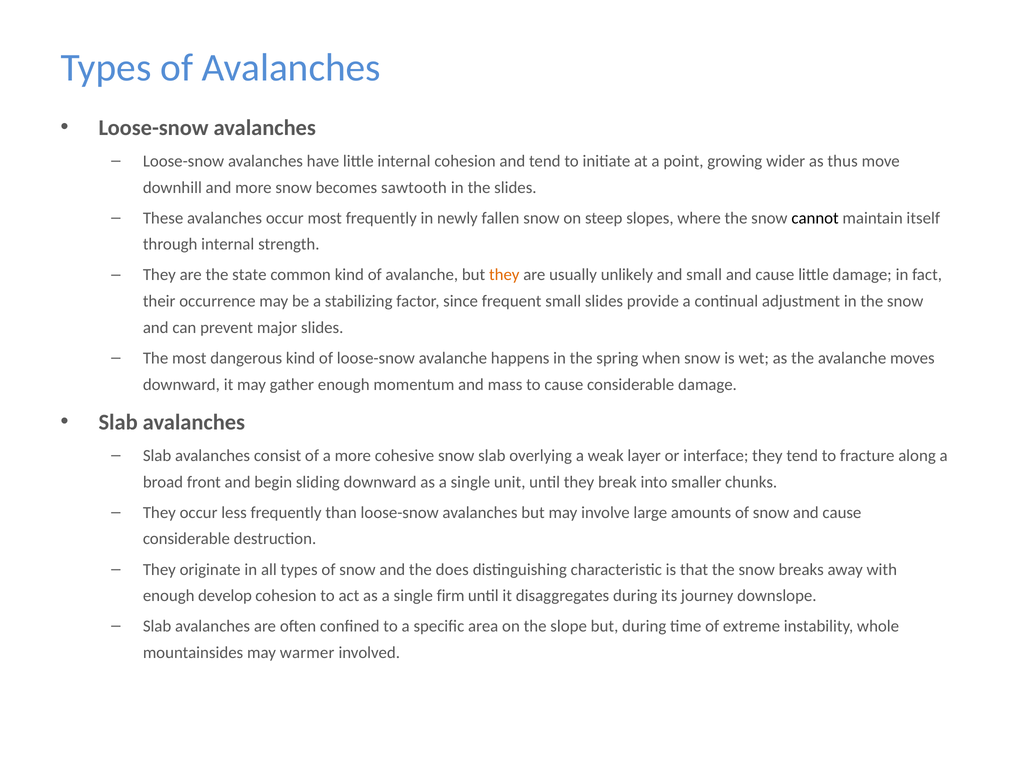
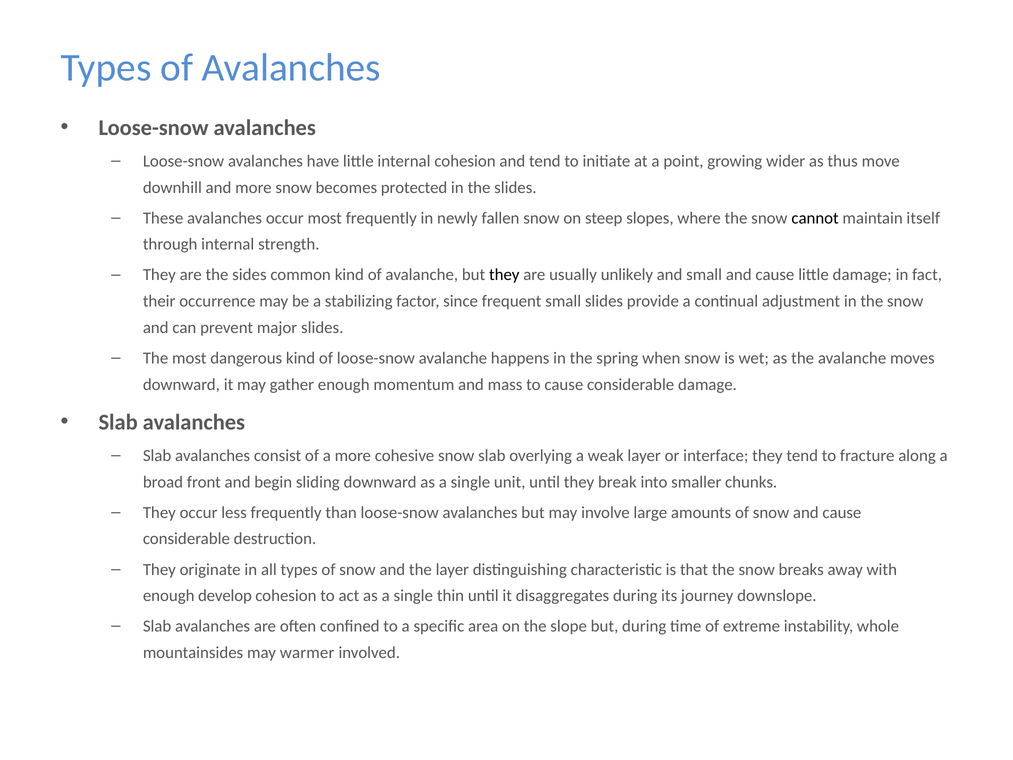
sawtooth: sawtooth -> protected (414, 187)
state: state -> sides (249, 275)
they colour: orange -> black (504, 275)
the does: does -> layer (452, 569)
firm: firm -> thin (450, 596)
